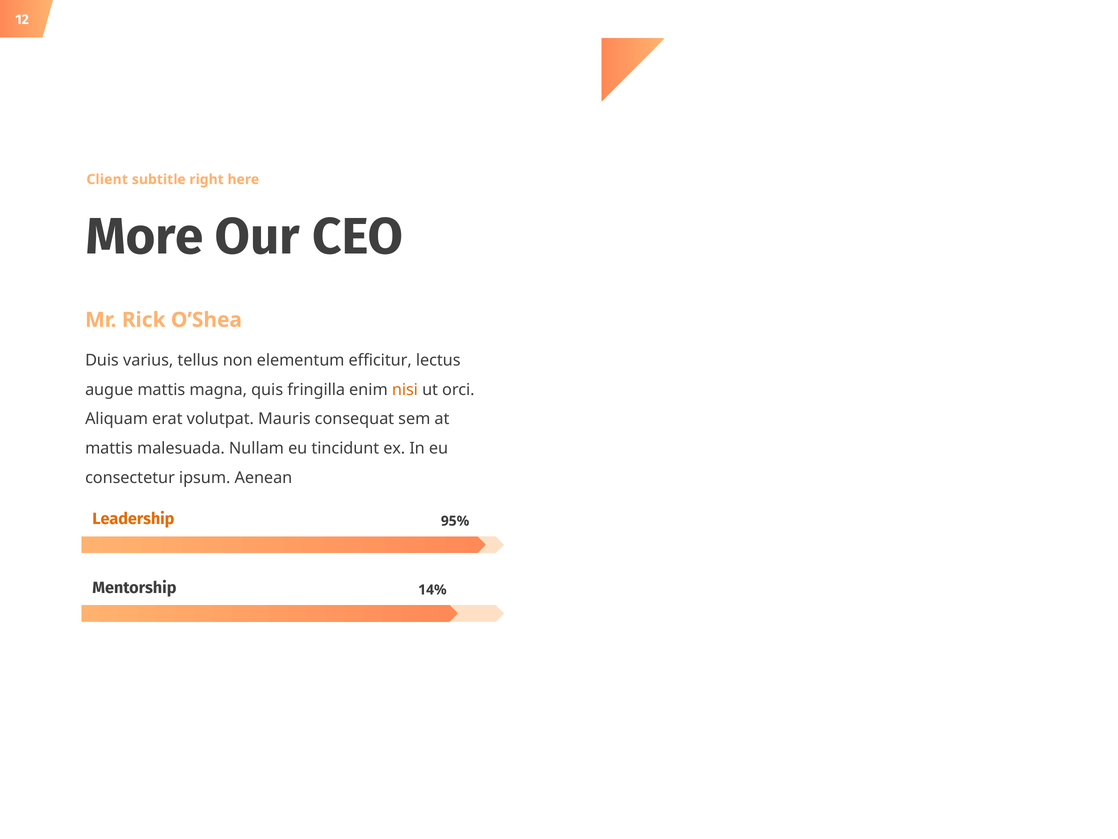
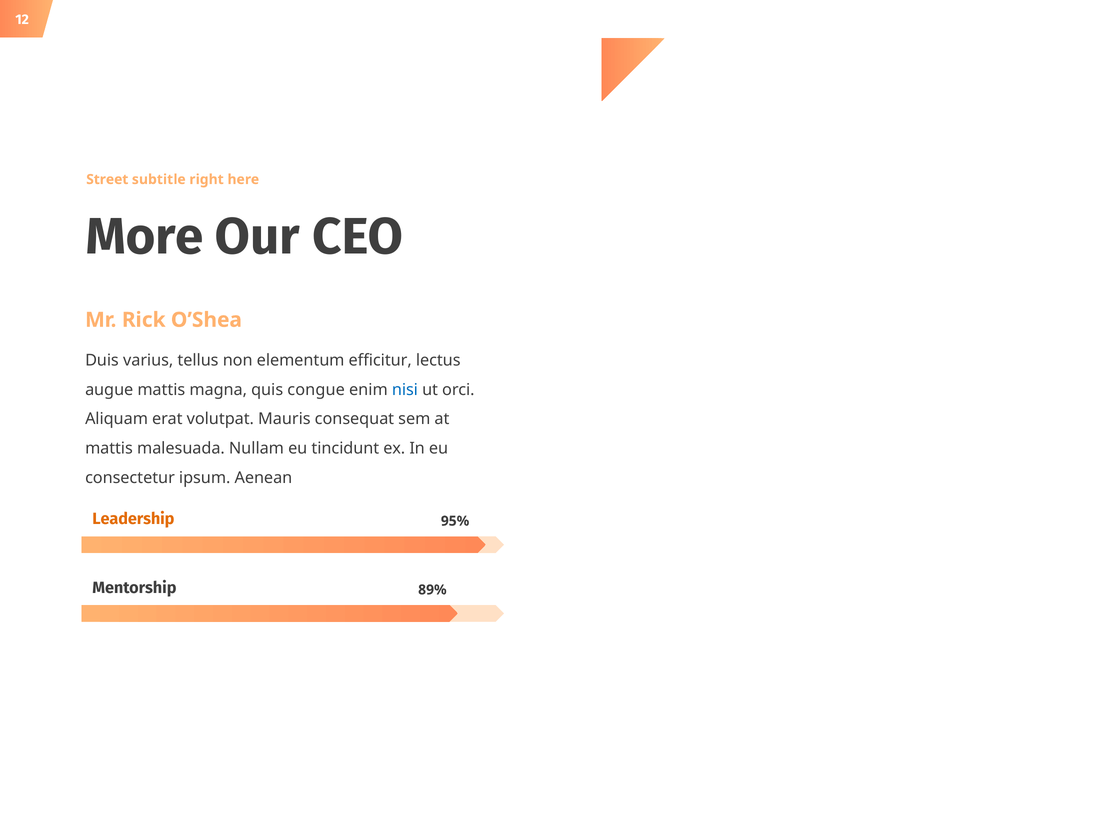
Client: Client -> Street (107, 179)
fringilla: fringilla -> congue (316, 390)
nisi colour: orange -> blue (405, 390)
14%: 14% -> 89% (432, 589)
